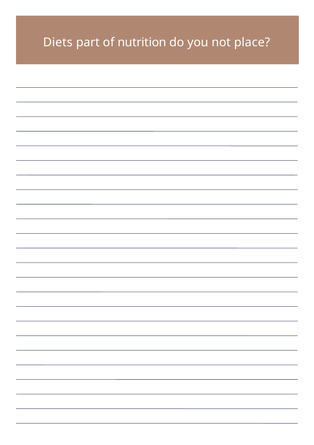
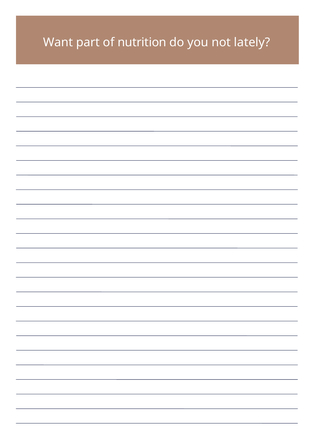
Diets: Diets -> Want (58, 42)
place: place -> lately (252, 42)
